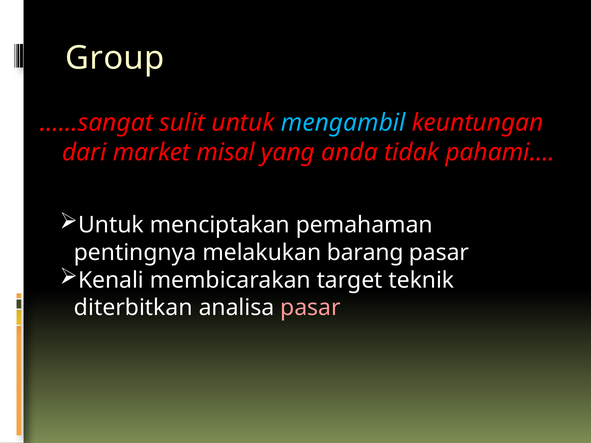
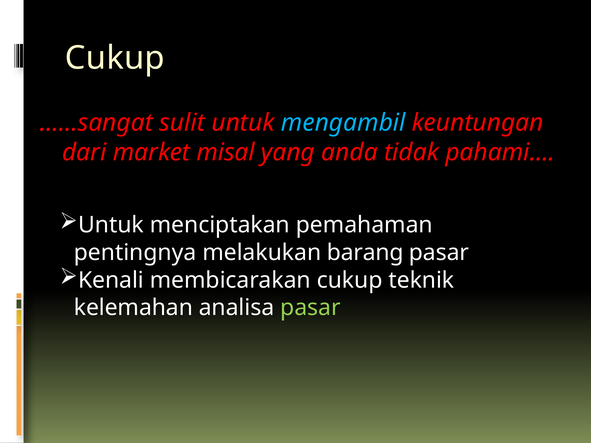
Group: Group -> Cukup (115, 58)
membicarakan target: target -> cukup (350, 280)
diterbitkan: diterbitkan -> kelemahan (133, 308)
pasar colour: pink -> light green (311, 308)
